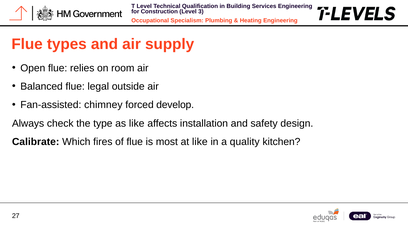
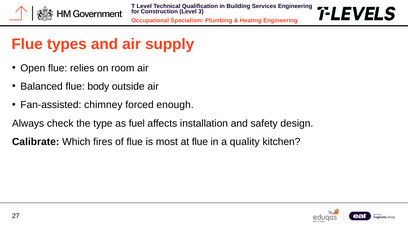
legal: legal -> body (98, 87)
develop: develop -> enough (175, 105)
as like: like -> fuel (137, 123)
at like: like -> flue (200, 142)
